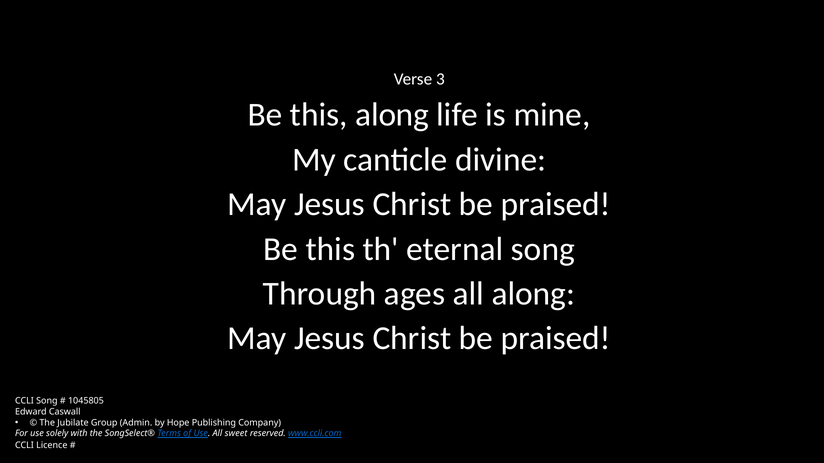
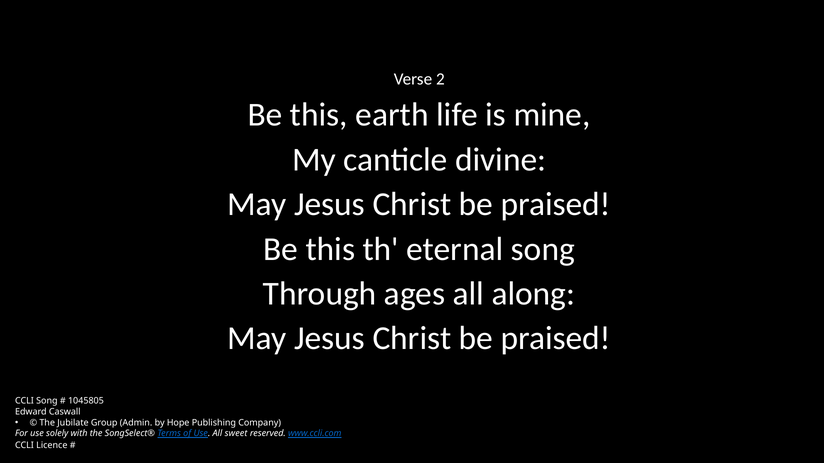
3: 3 -> 2 (440, 79)
this along: along -> earth (392, 115)
